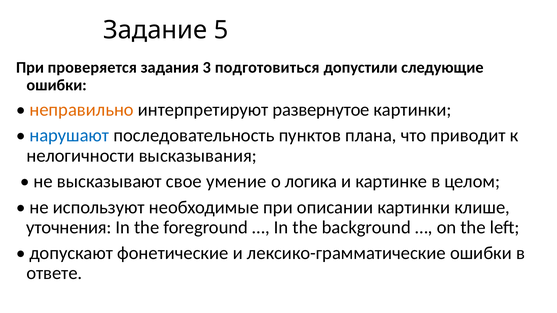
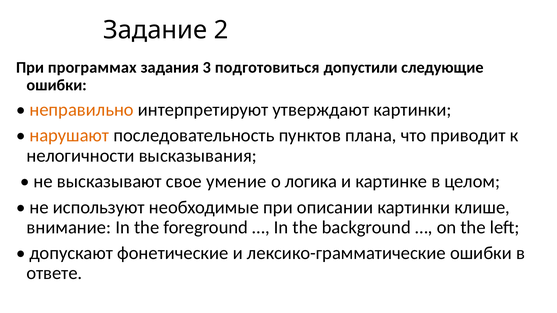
5: 5 -> 2 (221, 30)
проверяется: проверяется -> программах (92, 68)
развернутое: развернутое -> утверждают (321, 110)
нарушают colour: blue -> orange (69, 136)
уточнения: уточнения -> внимание (69, 228)
